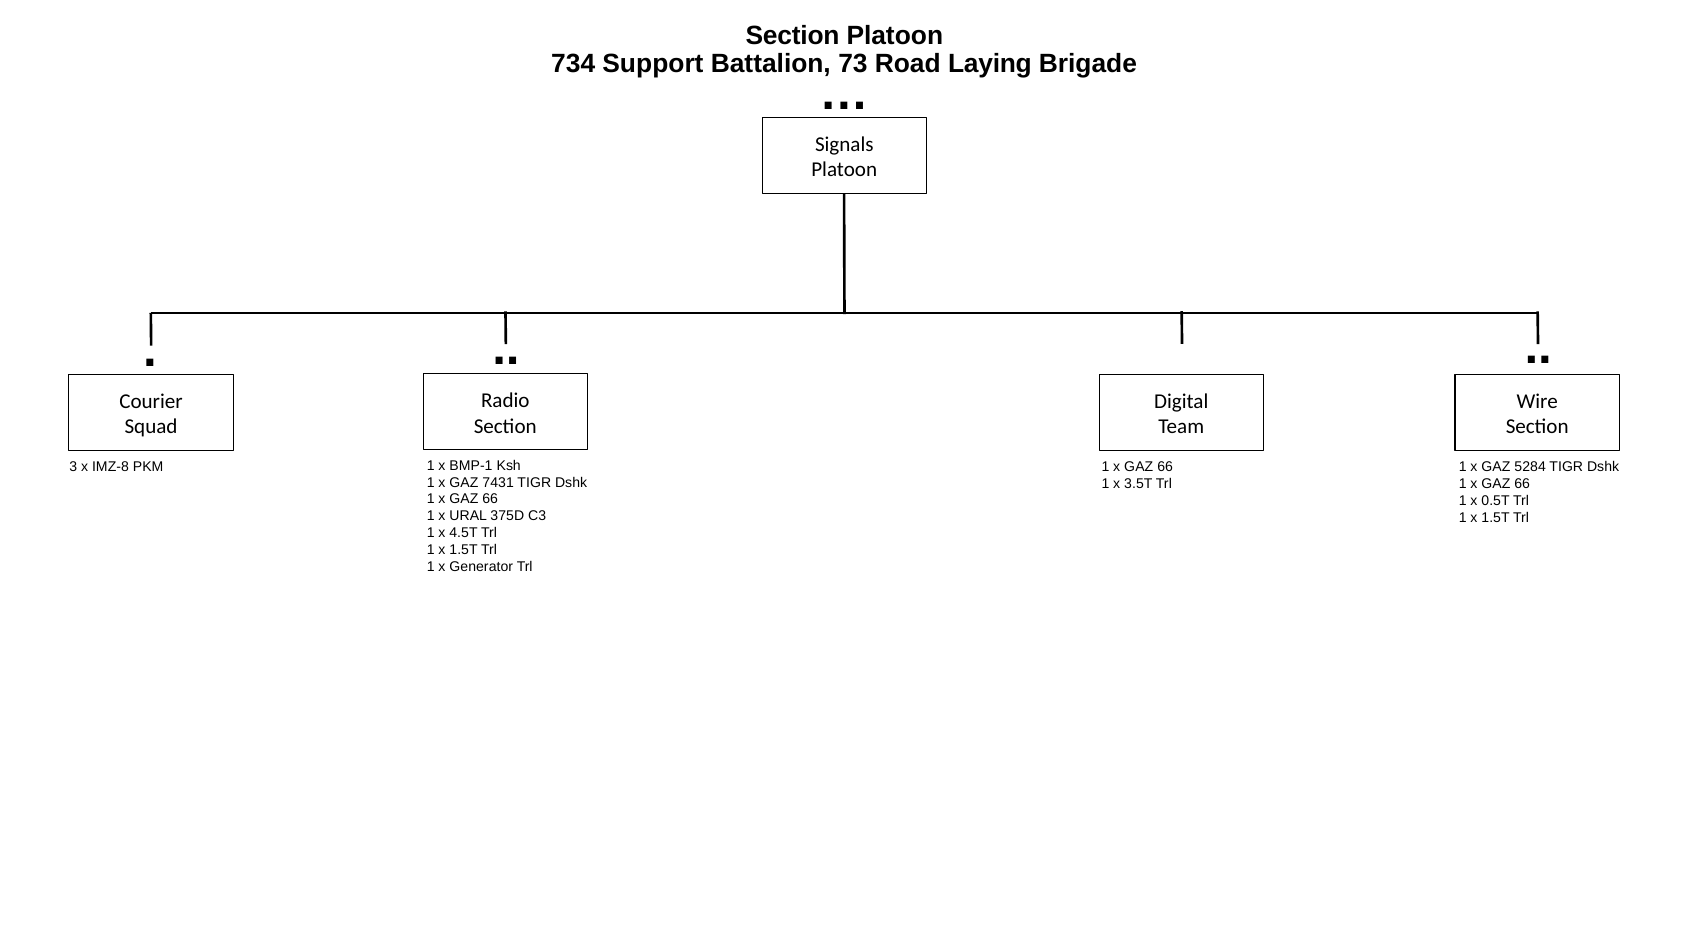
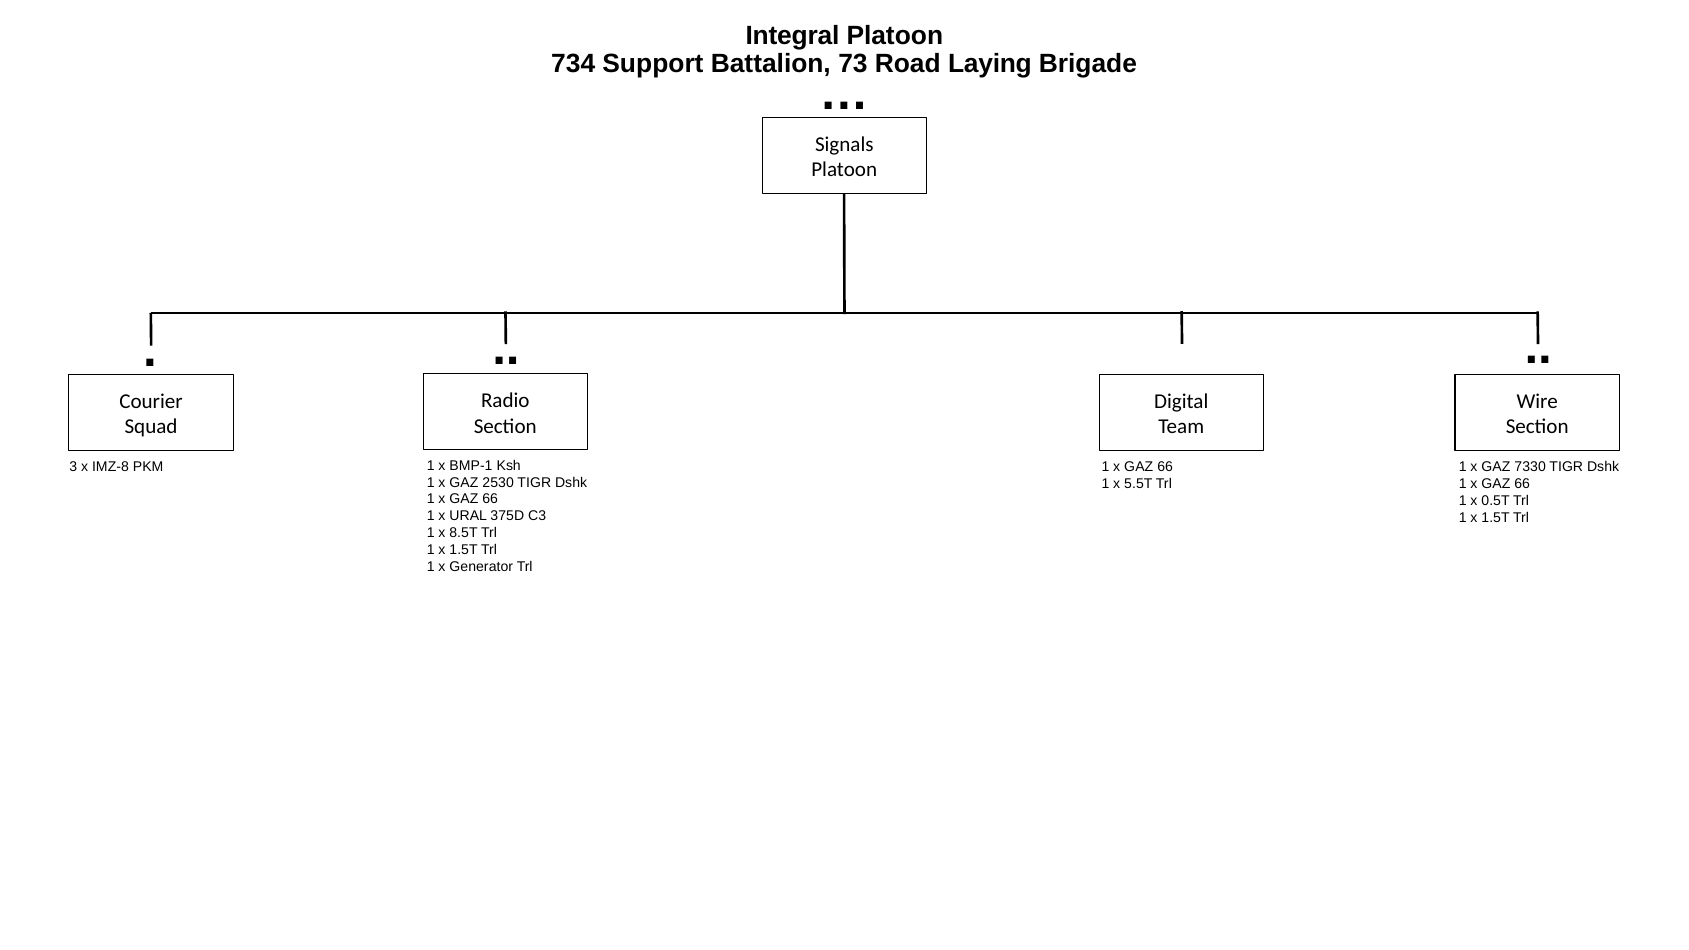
Section: Section -> Integral (793, 35)
5284: 5284 -> 7330 (1530, 467)
7431: 7431 -> 2530 (498, 482)
3.5T: 3.5T -> 5.5T (1138, 484)
4.5T: 4.5T -> 8.5T (463, 533)
